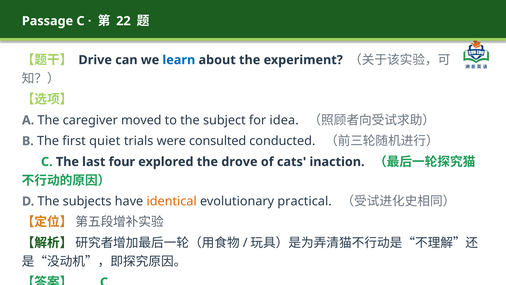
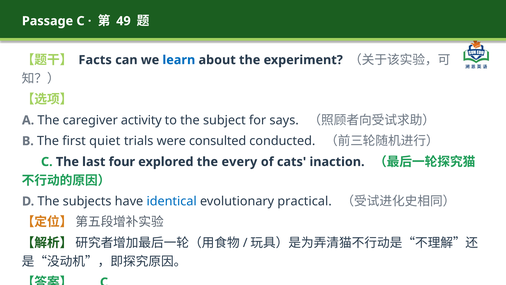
22: 22 -> 49 (123, 21)
Drive: Drive -> Facts (95, 60)
moved: moved -> activity (141, 120)
idea: idea -> says (284, 120)
drove: drove -> every (239, 162)
identical colour: orange -> blue (172, 201)
